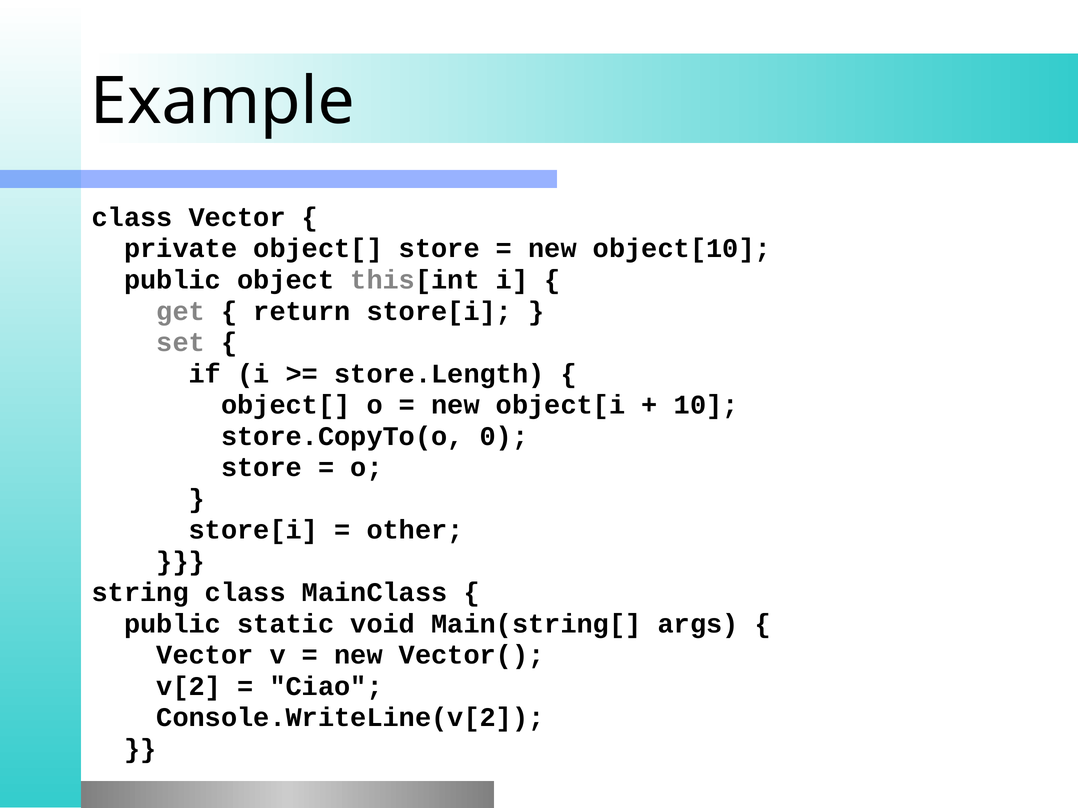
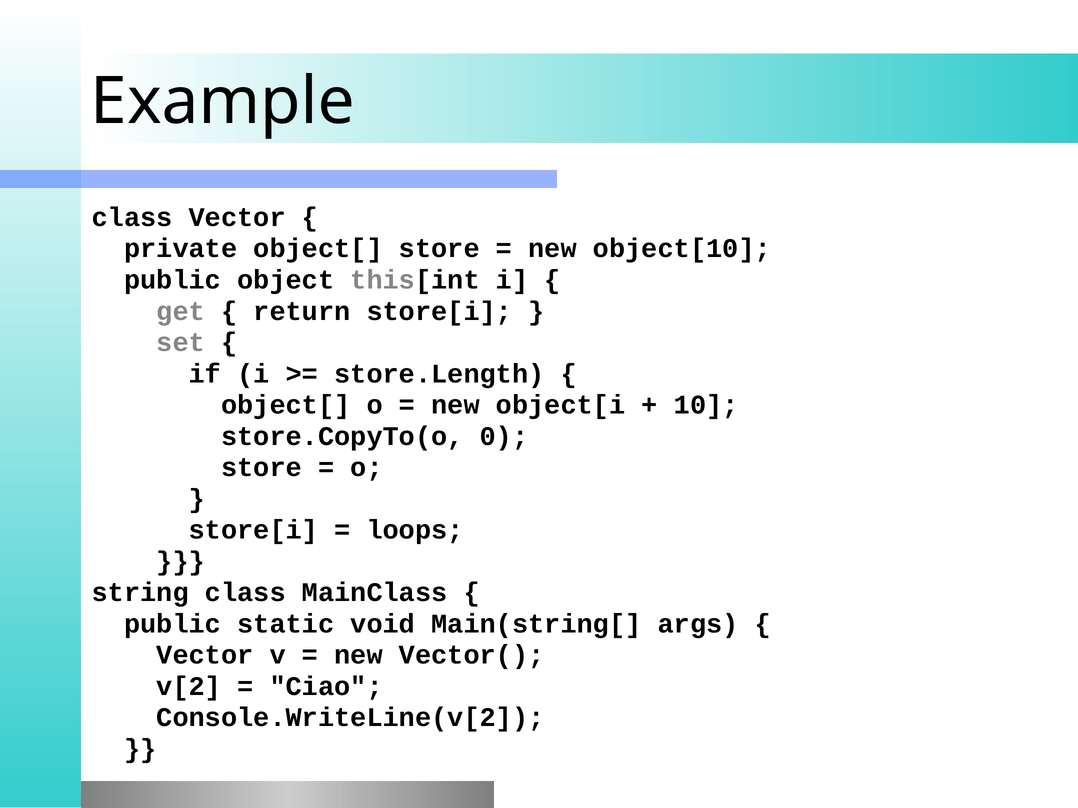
other: other -> loops (415, 530)
